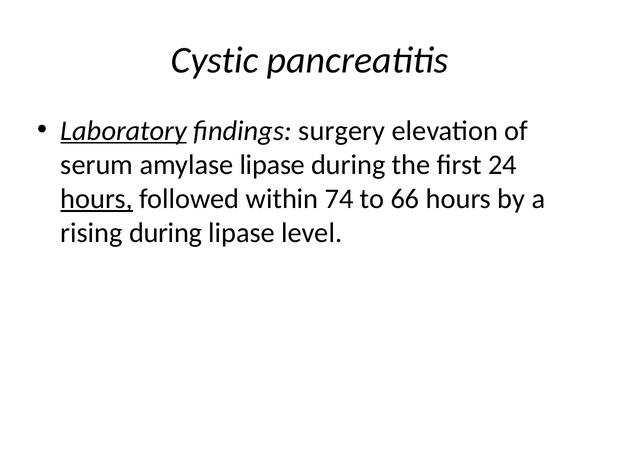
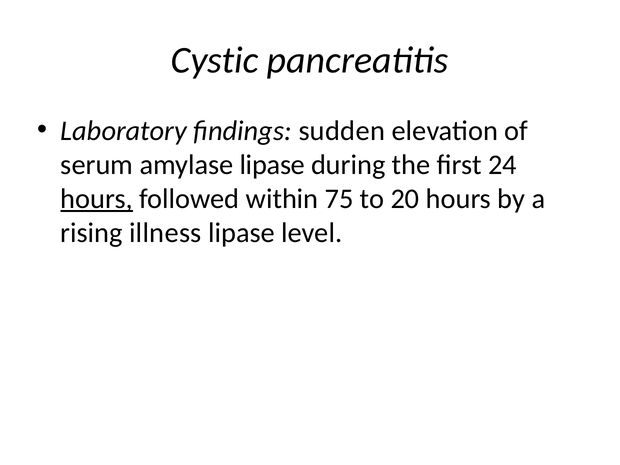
Laboratory underline: present -> none (124, 131)
surgery: surgery -> sudden (342, 131)
74: 74 -> 75 (339, 199)
66: 66 -> 20 (405, 199)
rising during: during -> illness (165, 233)
